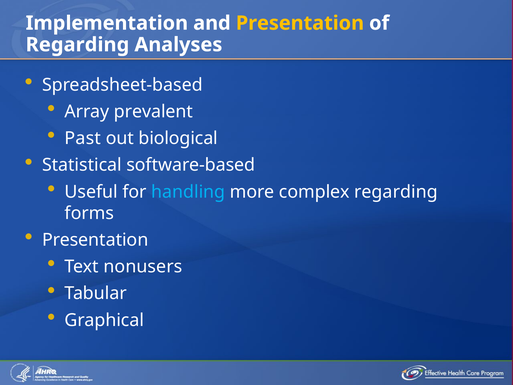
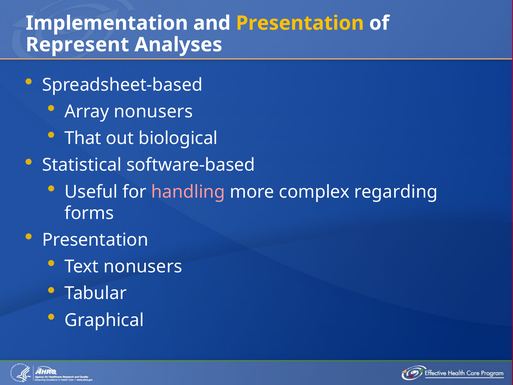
Regarding: Regarding -> Represent (77, 45)
Array prevalent: prevalent -> nonusers (153, 112)
Past: Past -> That (83, 138)
handling colour: light blue -> pink (188, 192)
